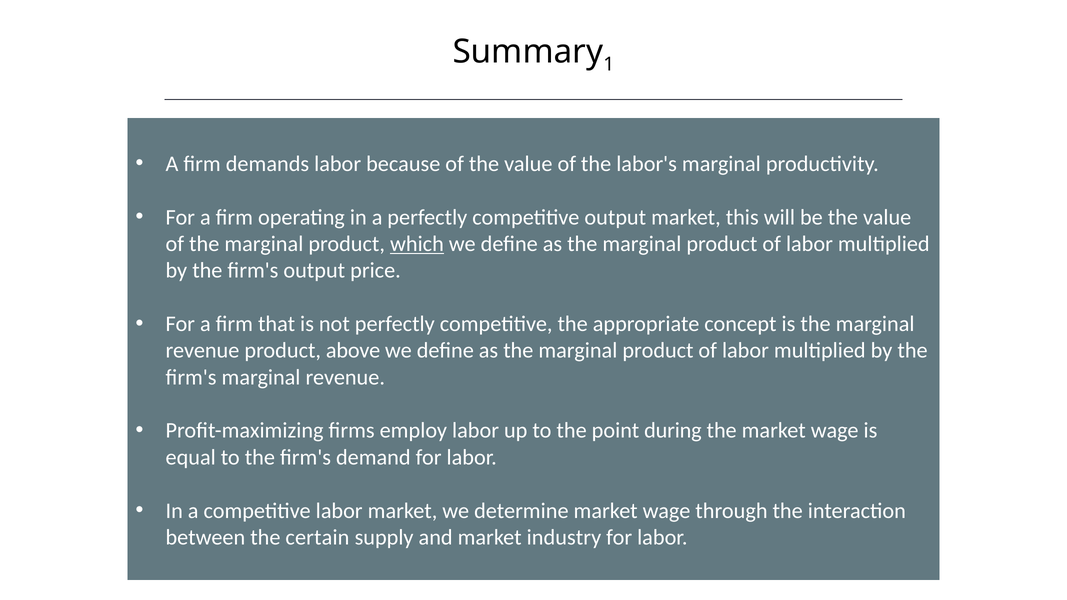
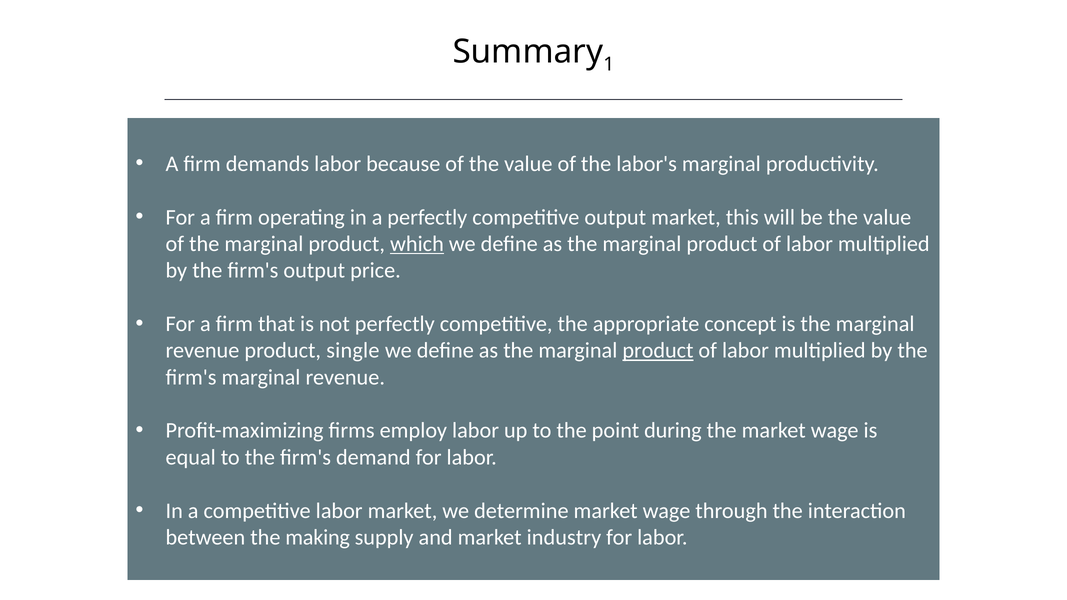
above: above -> single (353, 351)
product underline: none -> present (658, 351)
certain: certain -> making (318, 538)
